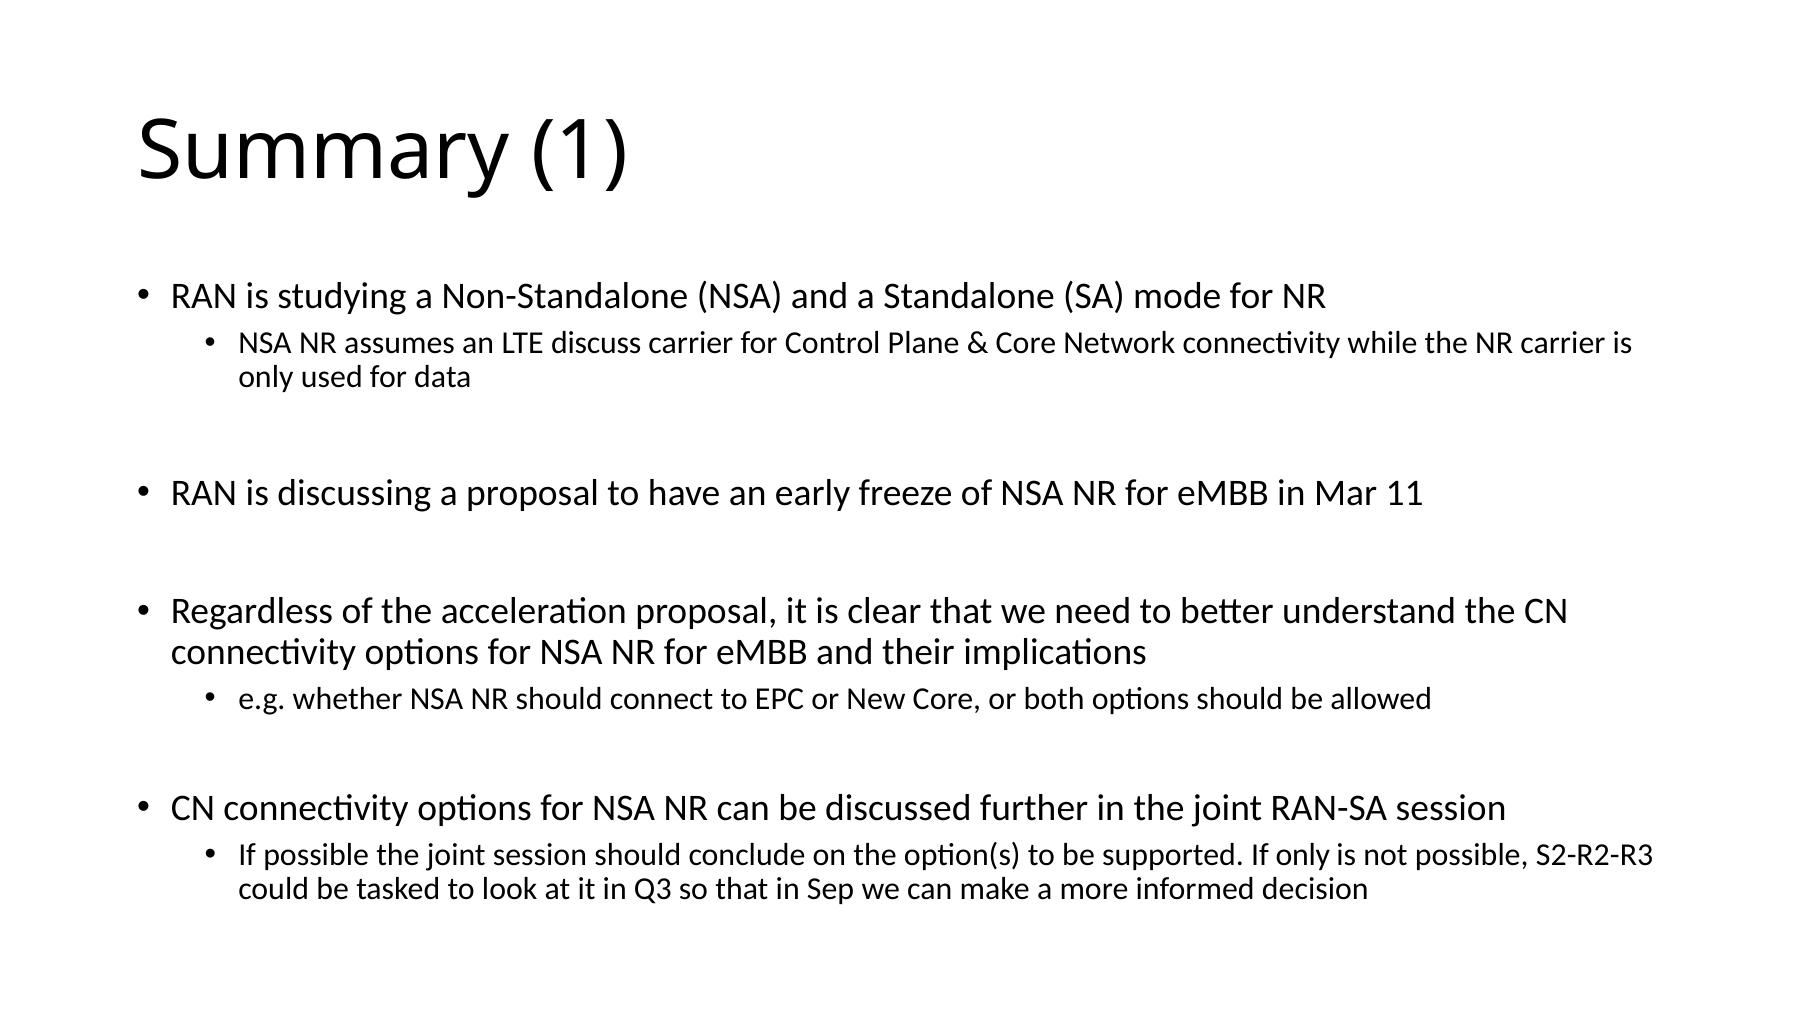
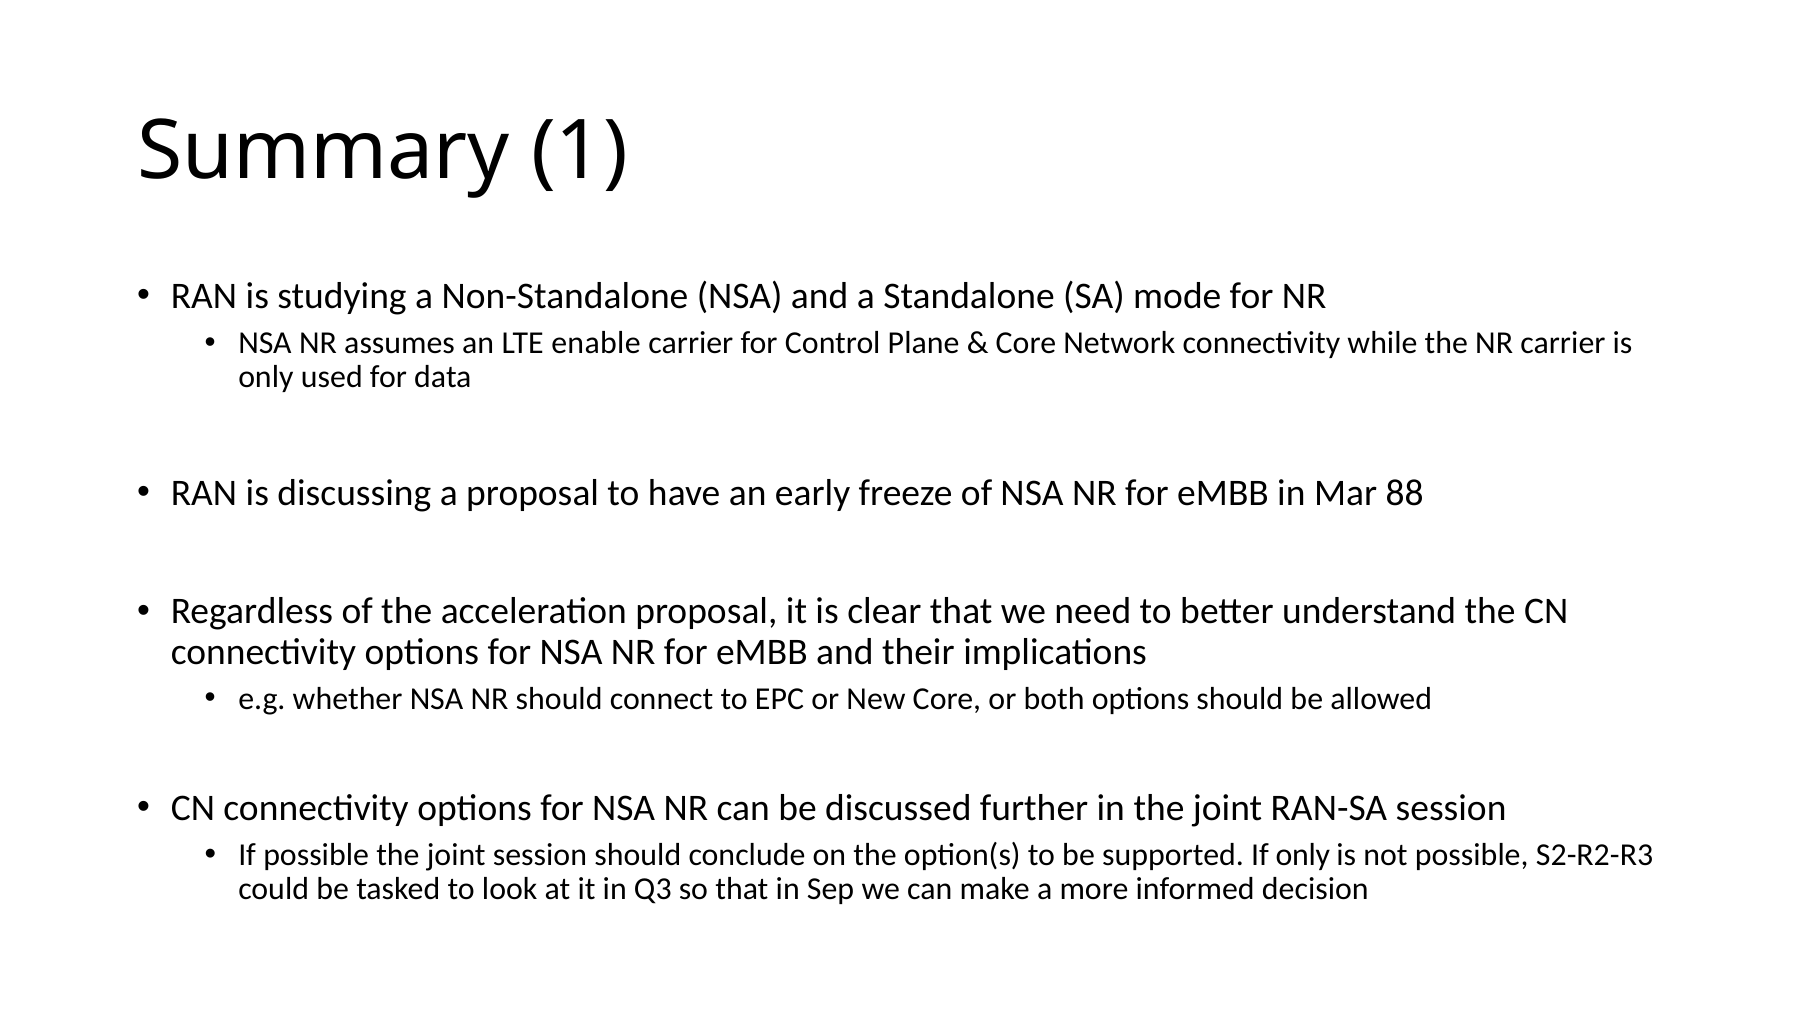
discuss: discuss -> enable (596, 343)
11: 11 -> 88 (1405, 493)
